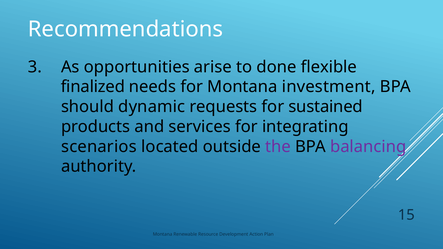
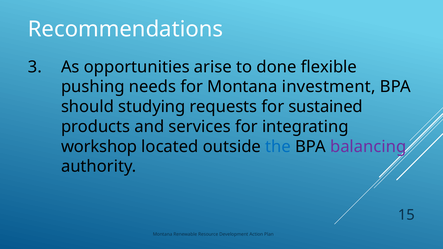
finalized: finalized -> pushing (93, 87)
dynamic: dynamic -> studying (152, 107)
scenarios: scenarios -> workshop (99, 147)
the colour: purple -> blue (278, 147)
